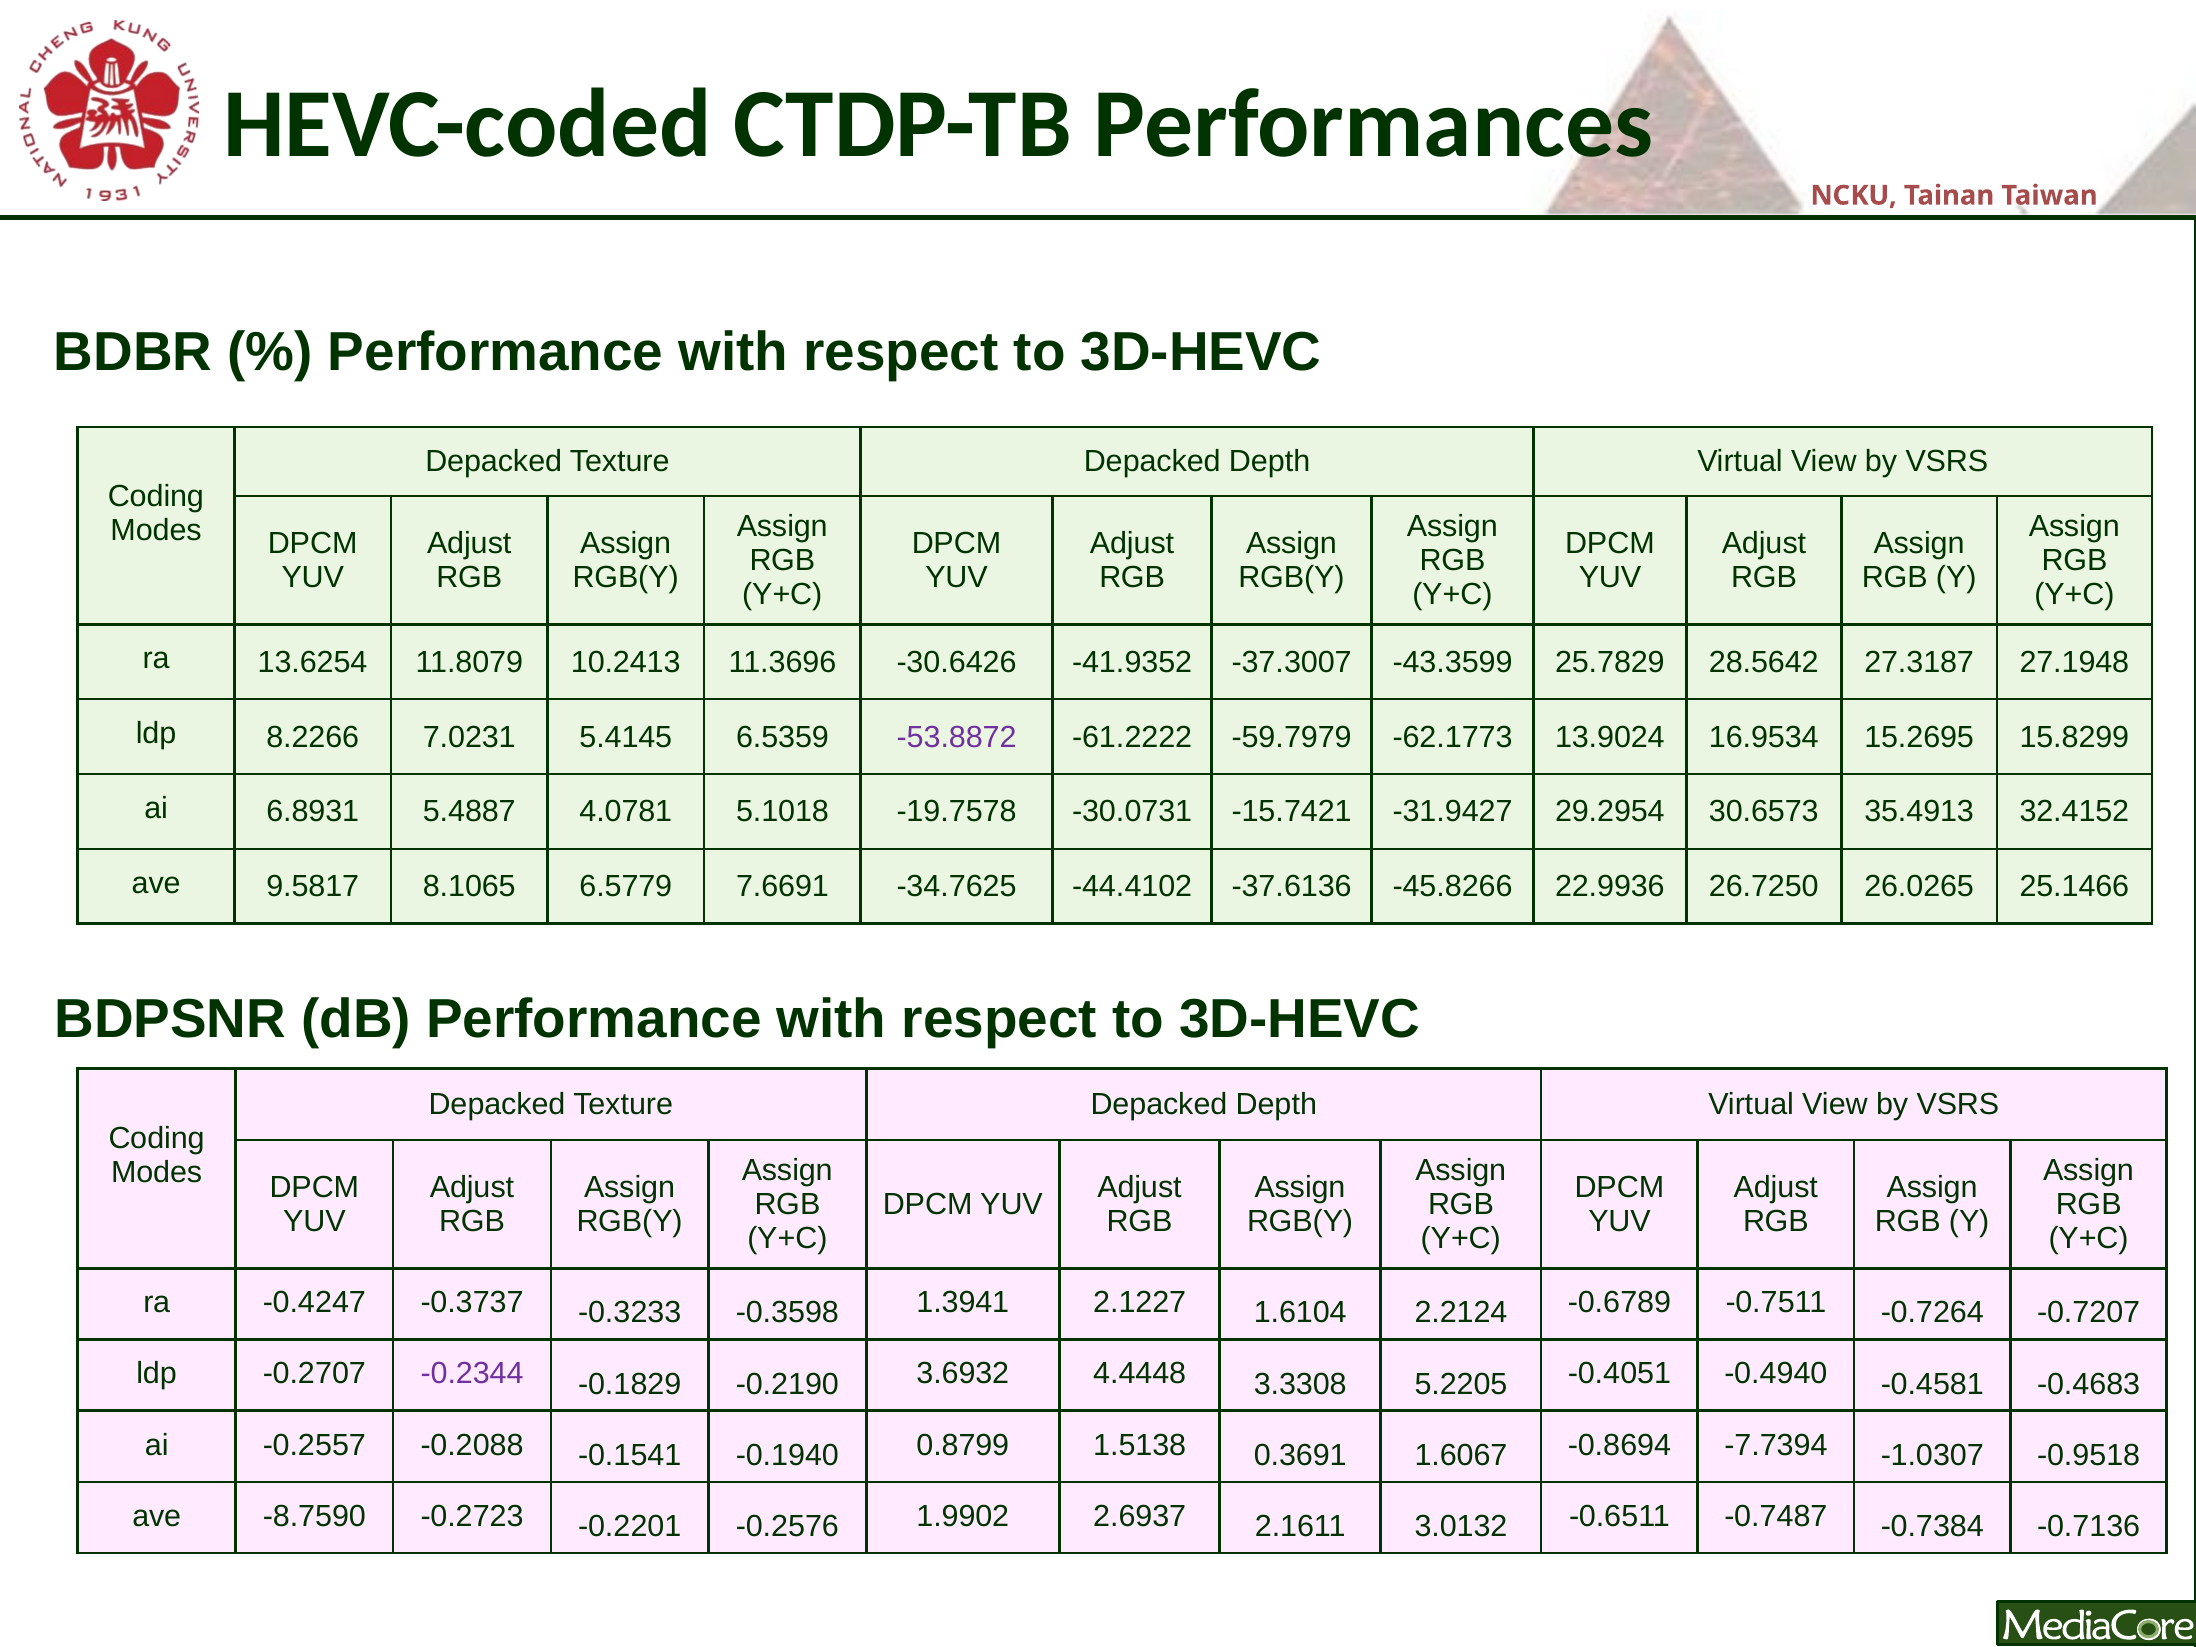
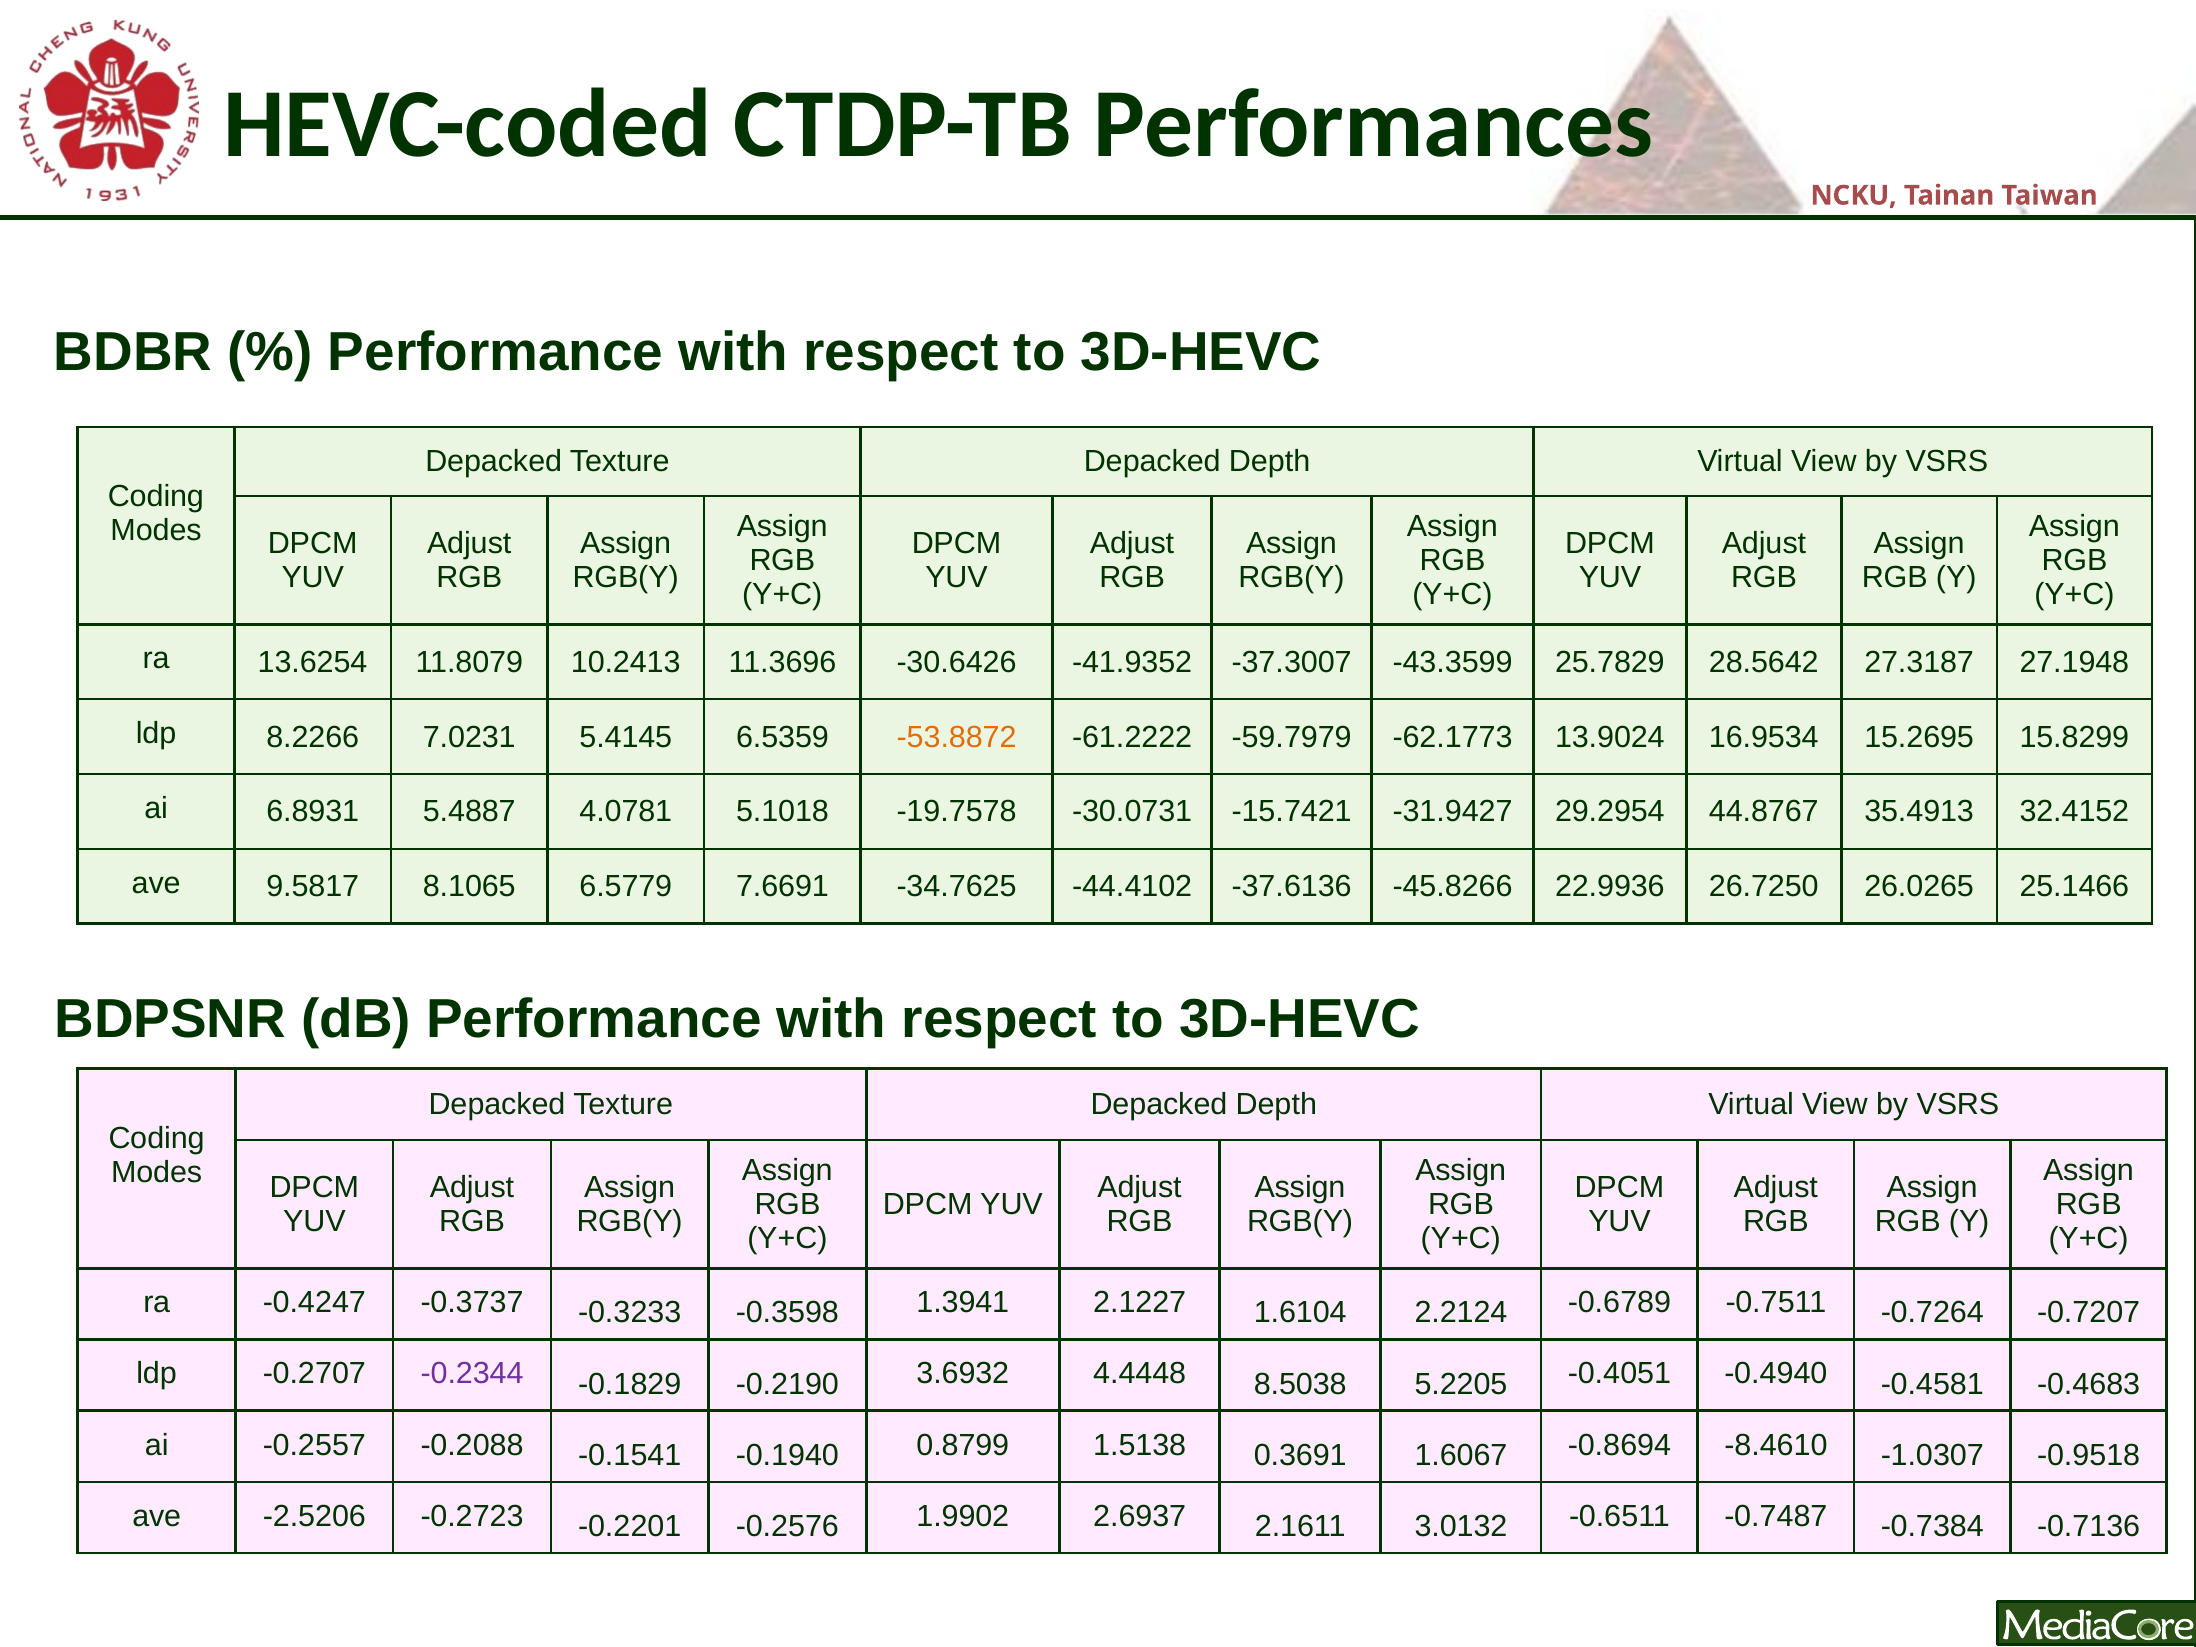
-53.8872 colour: purple -> orange (957, 737)
30.6573: 30.6573 -> 44.8767 (1764, 812)
3.3308: 3.3308 -> 8.5038 (1300, 1384)
-7.7394: -7.7394 -> -8.4610 (1776, 1445)
-8.7590: -8.7590 -> -2.5206 (314, 1516)
